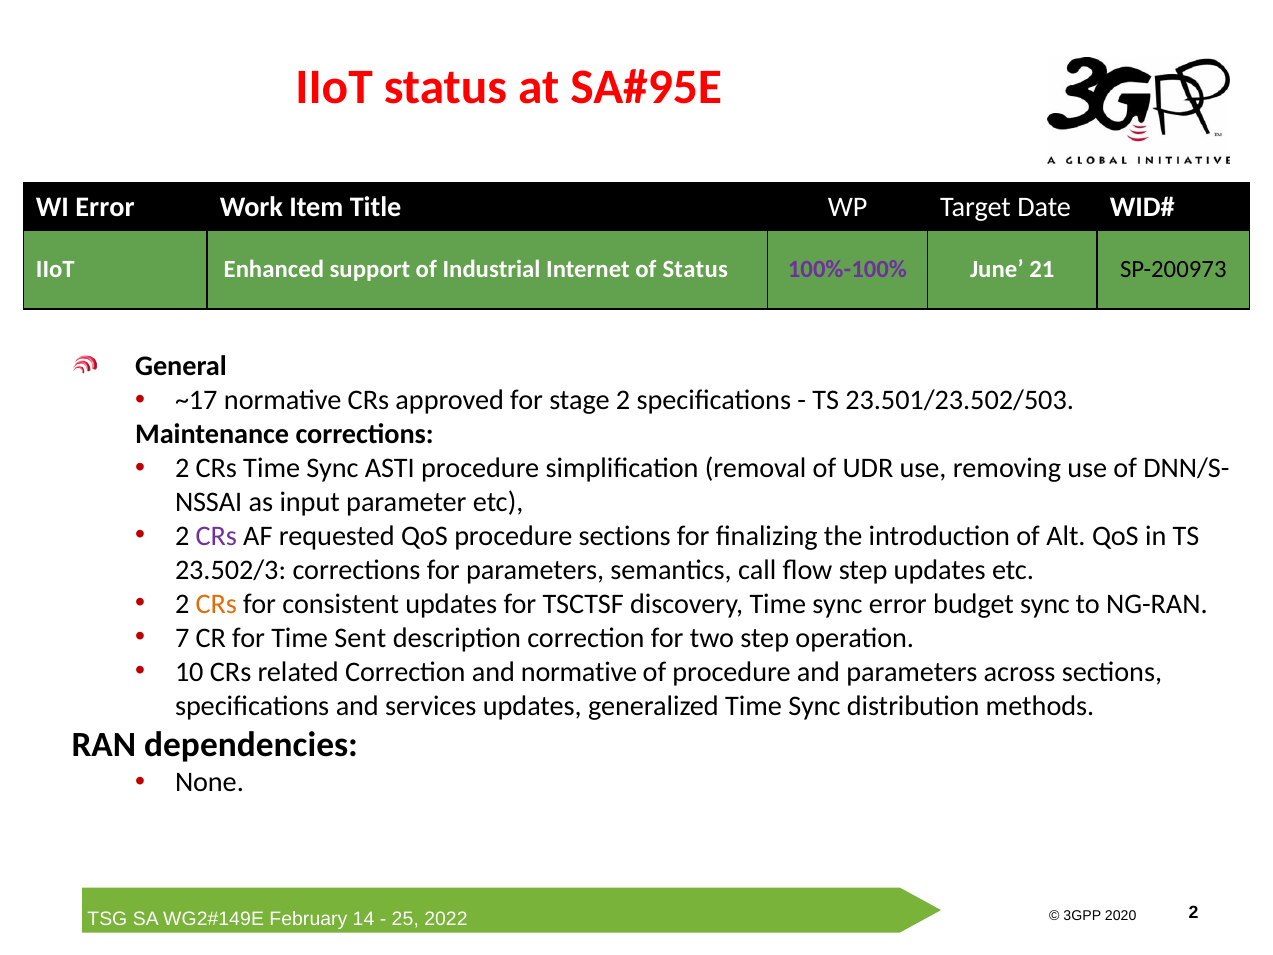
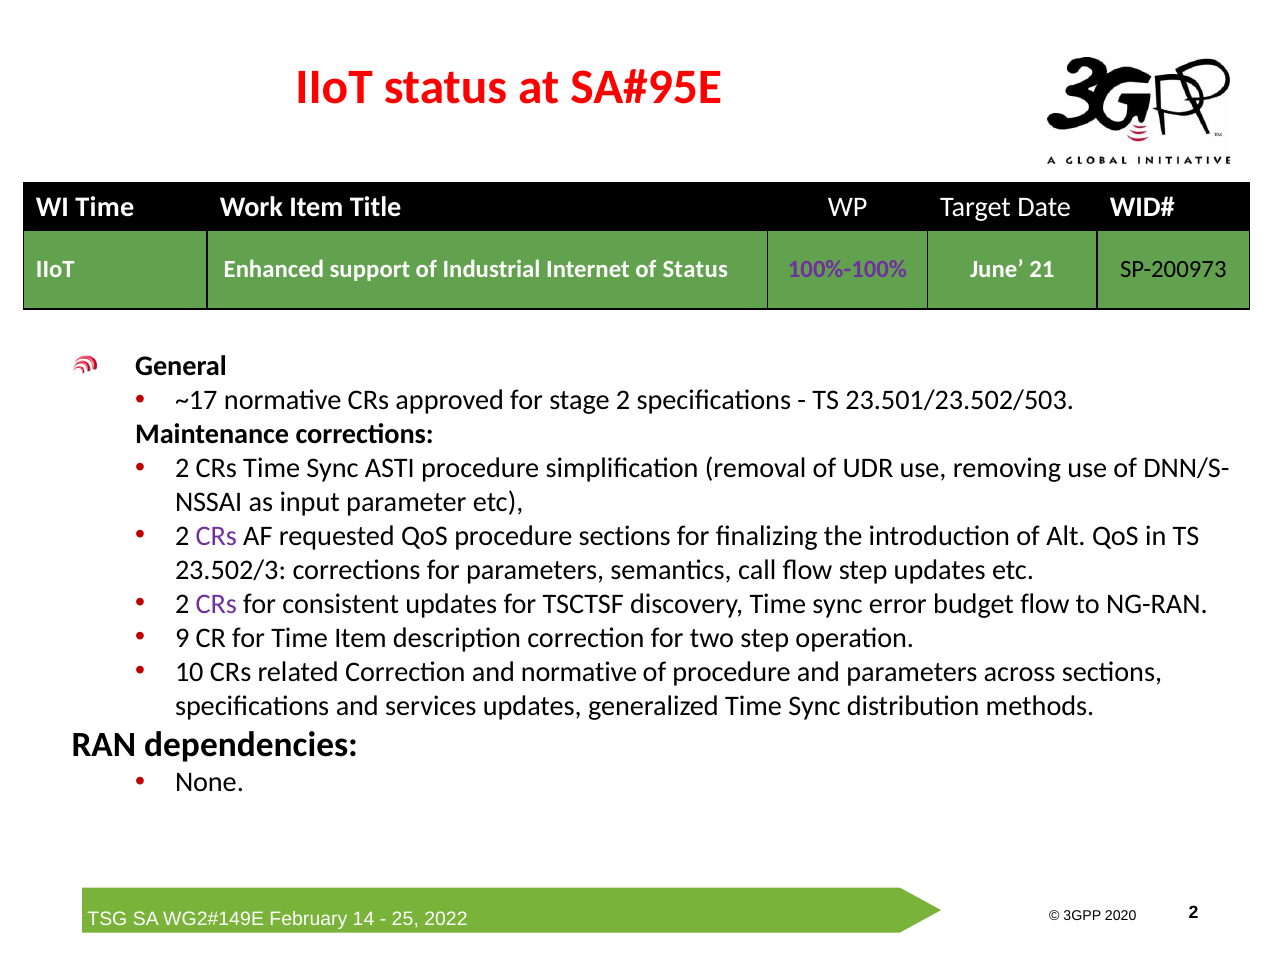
WI Error: Error -> Time (105, 207)
CRs colour: orange -> purple (216, 604)
budget sync: sync -> flow (1045, 604)
7: 7 -> 9 (182, 638)
Time Sent: Sent -> Item (360, 638)
